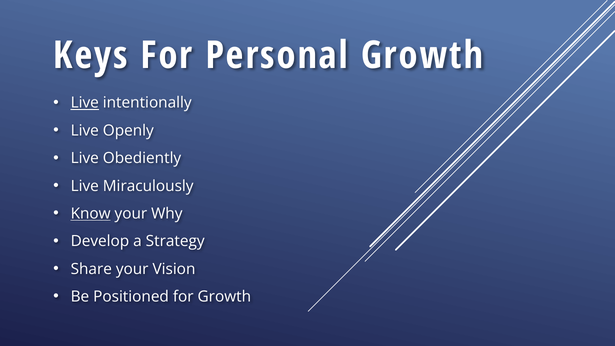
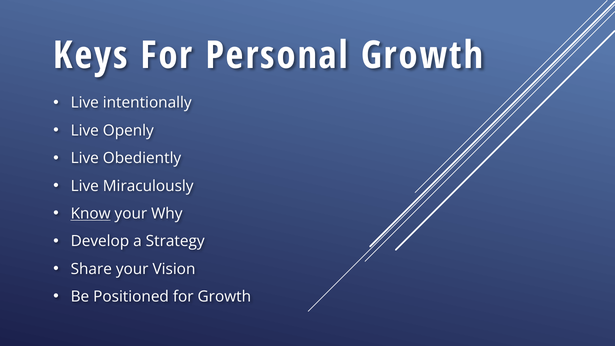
Live underline: present -> none (85, 103)
